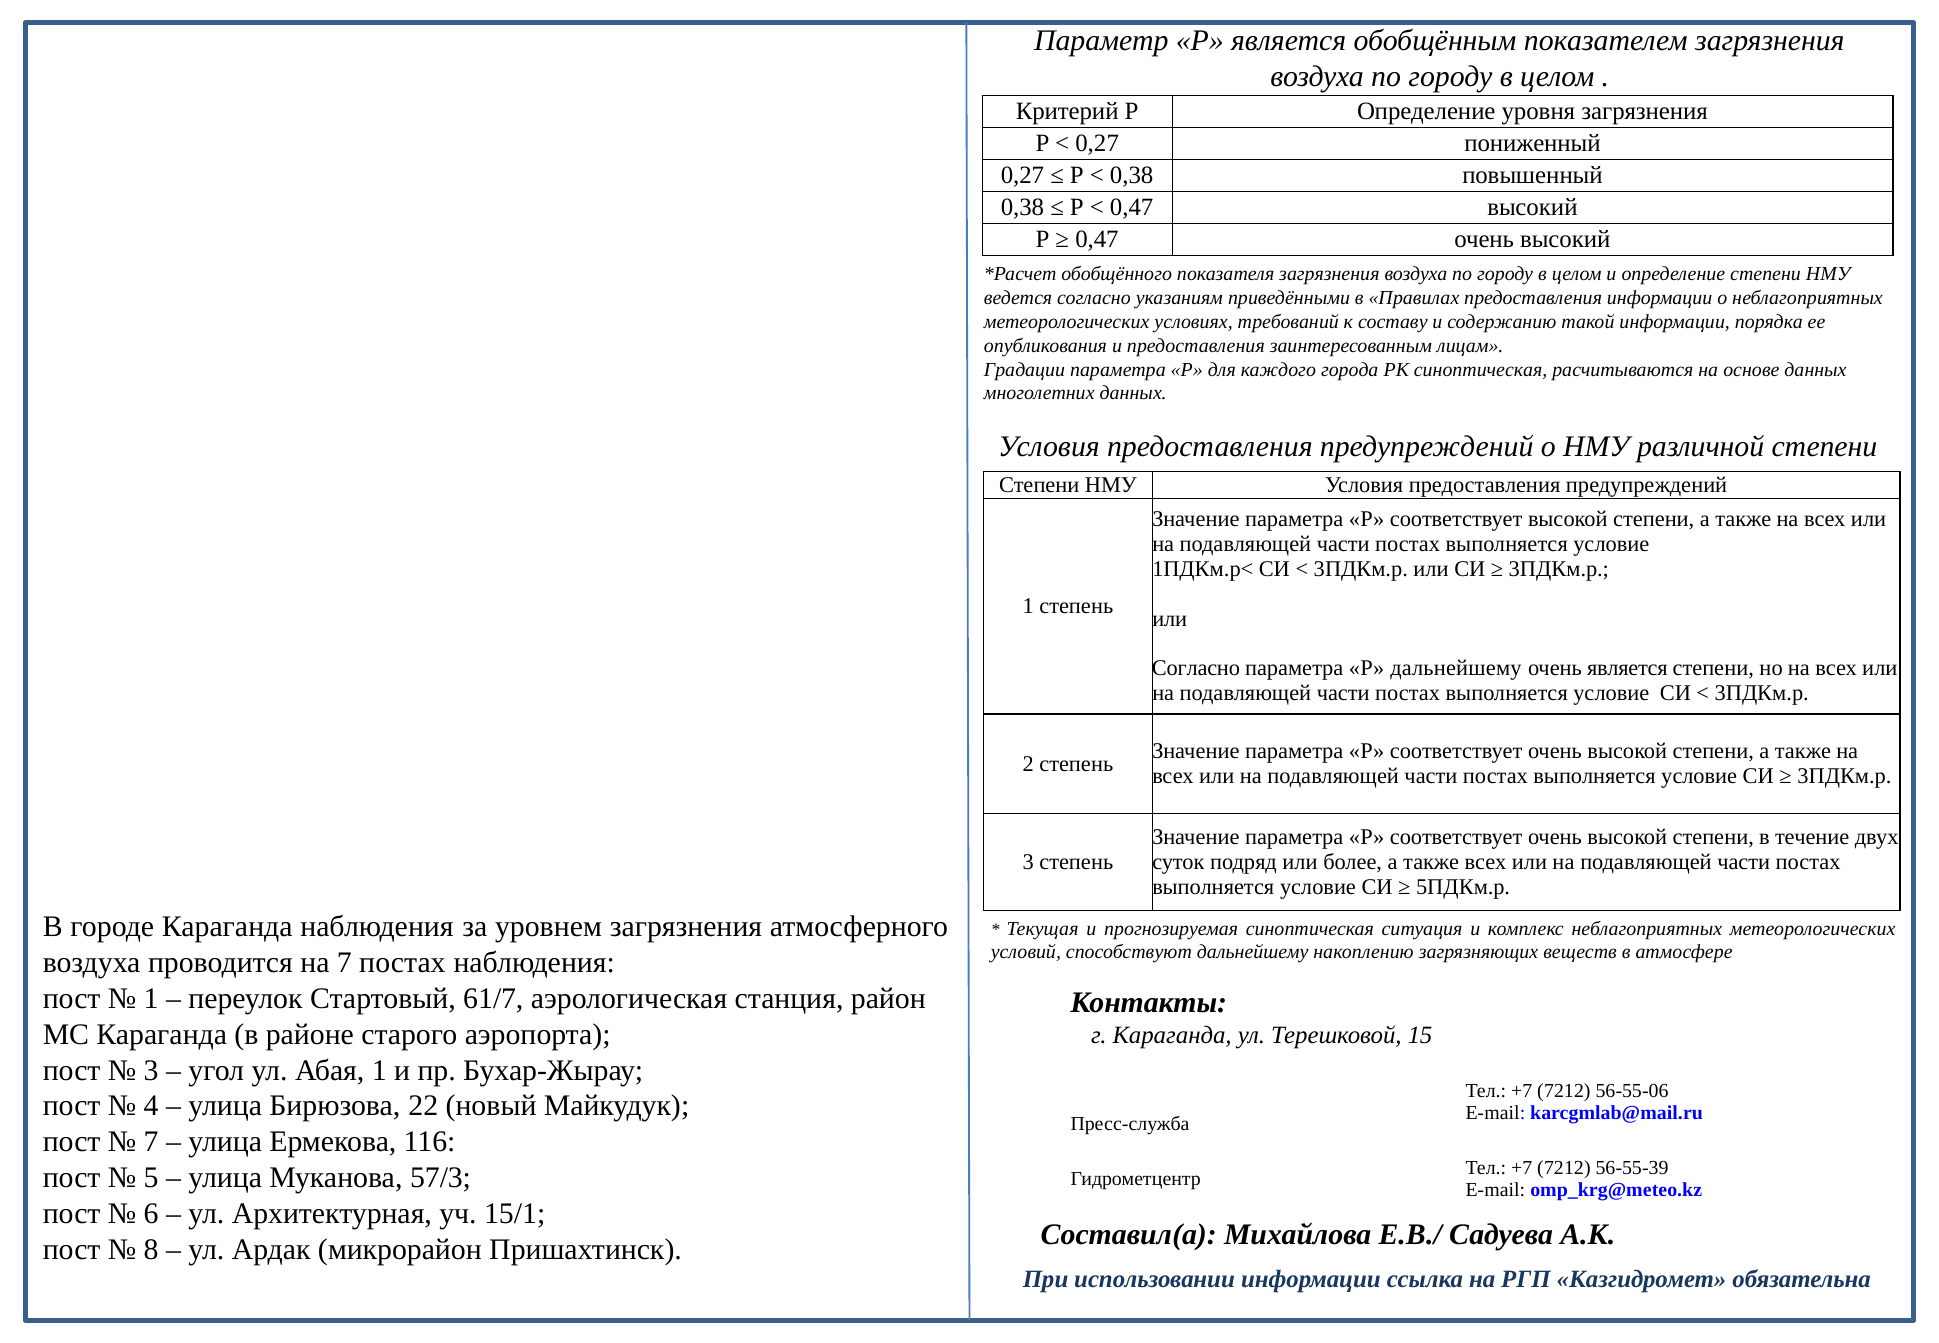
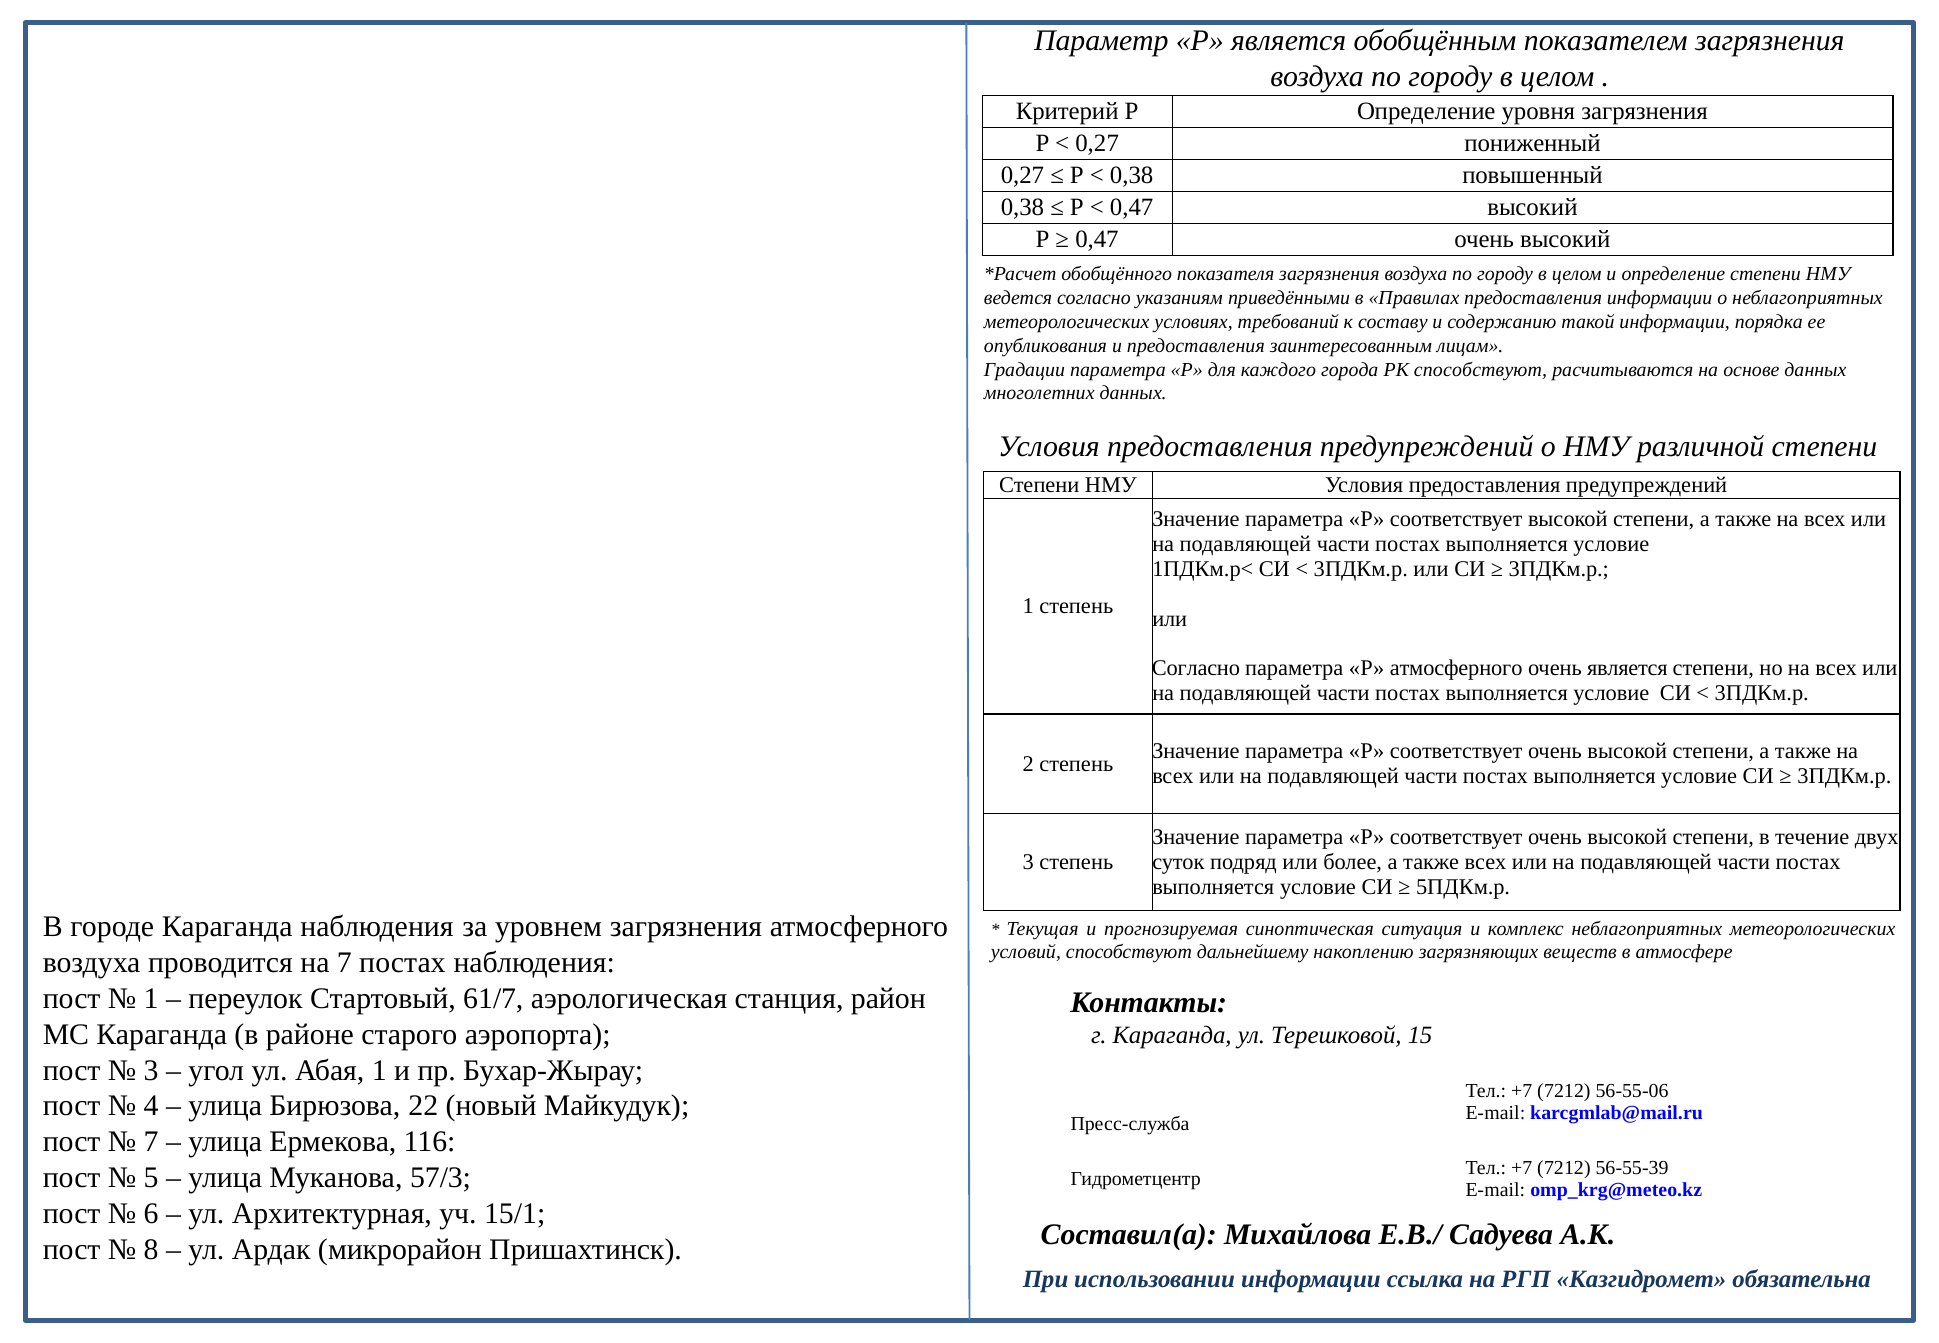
РК синоптическая: синоптическая -> способствуют (1481, 369)
Р дальнейшему: дальнейшему -> атмосферного (1456, 668)
